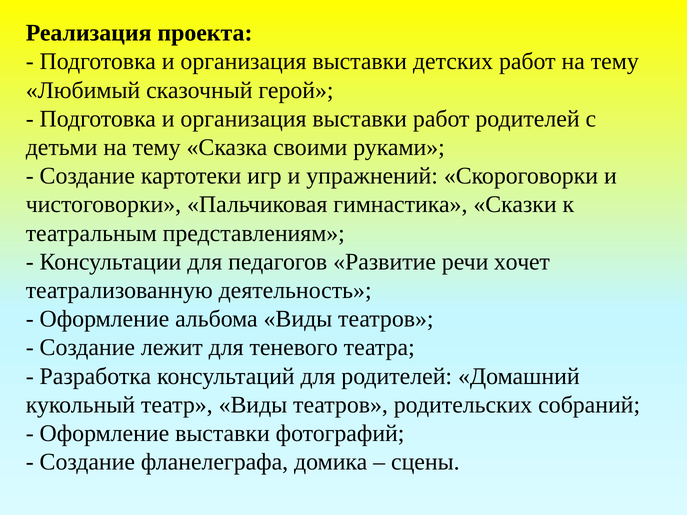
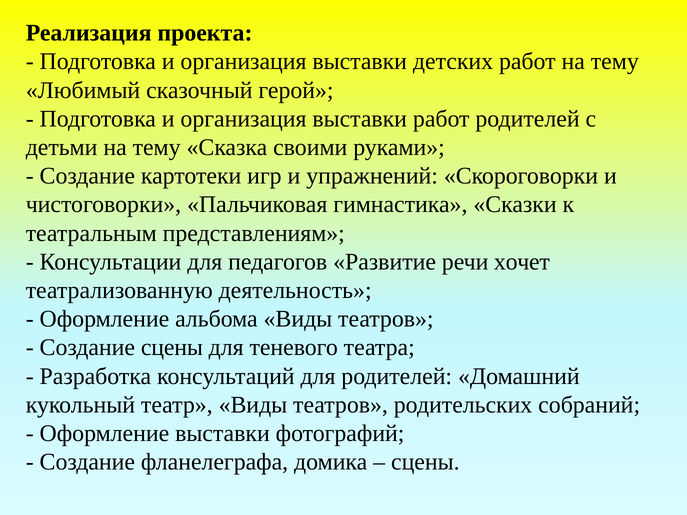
Создание лежит: лежит -> сцены (172, 348)
